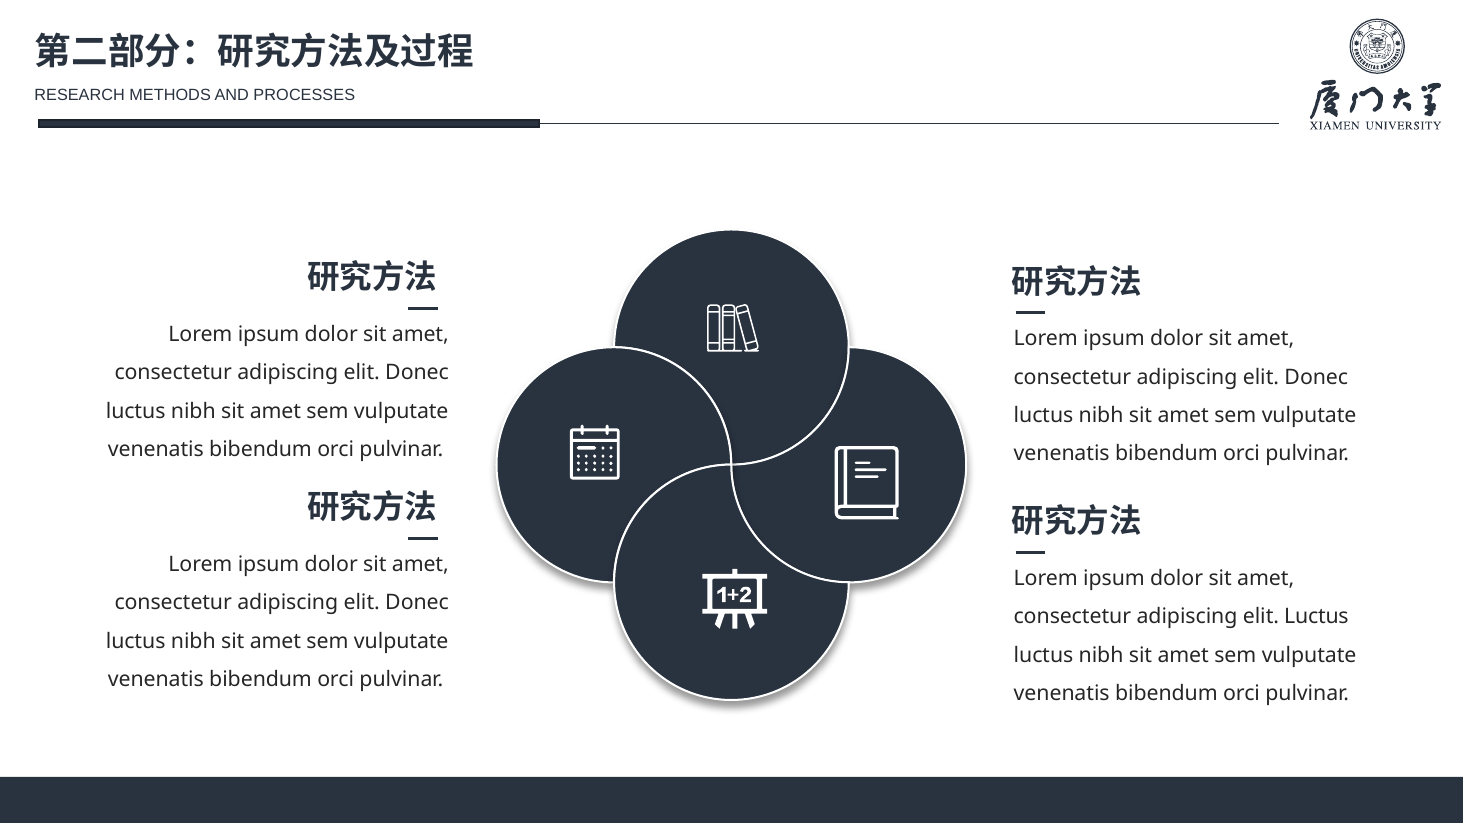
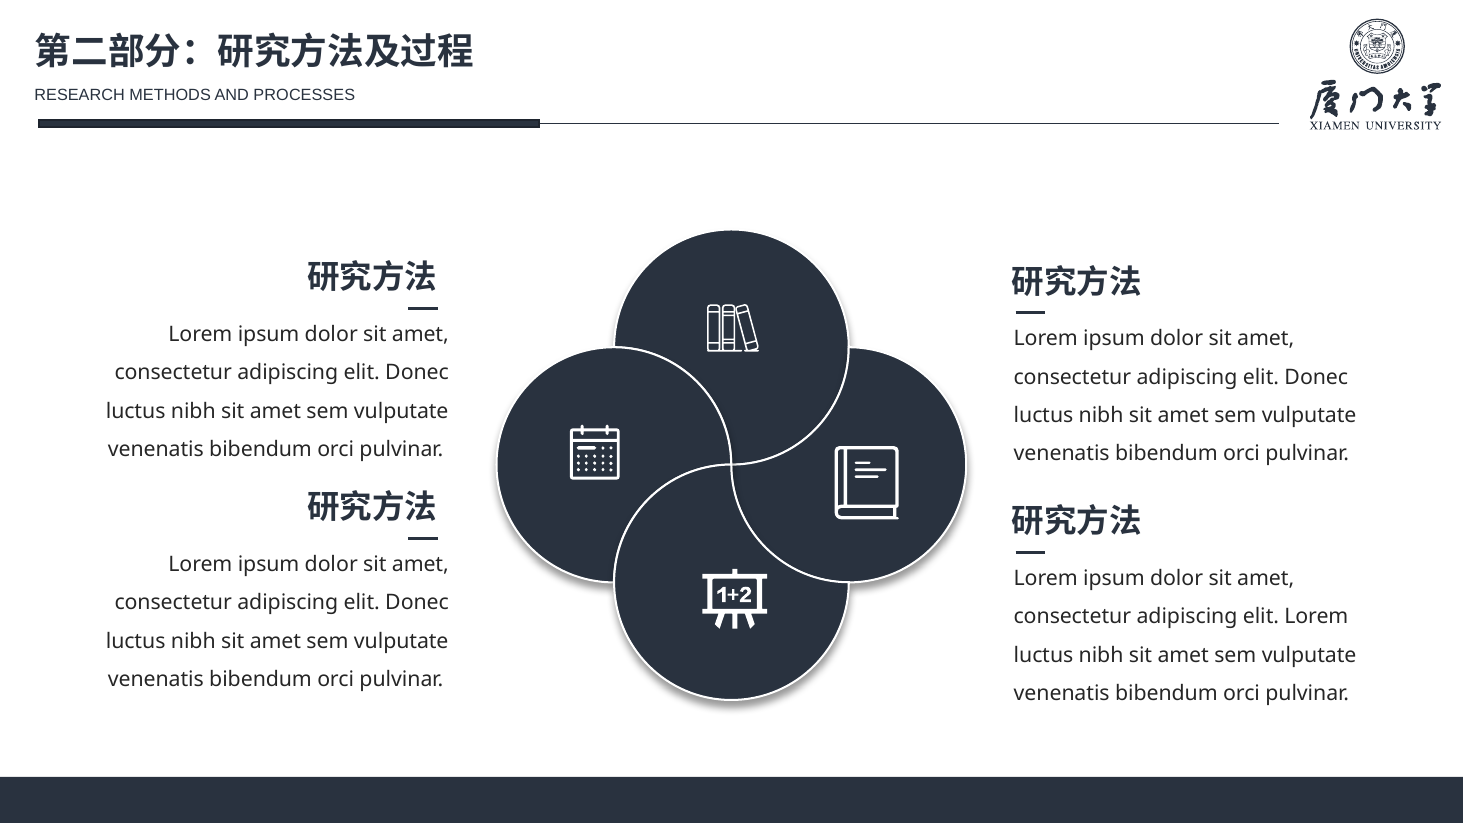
elit Luctus: Luctus -> Lorem (1316, 617)
